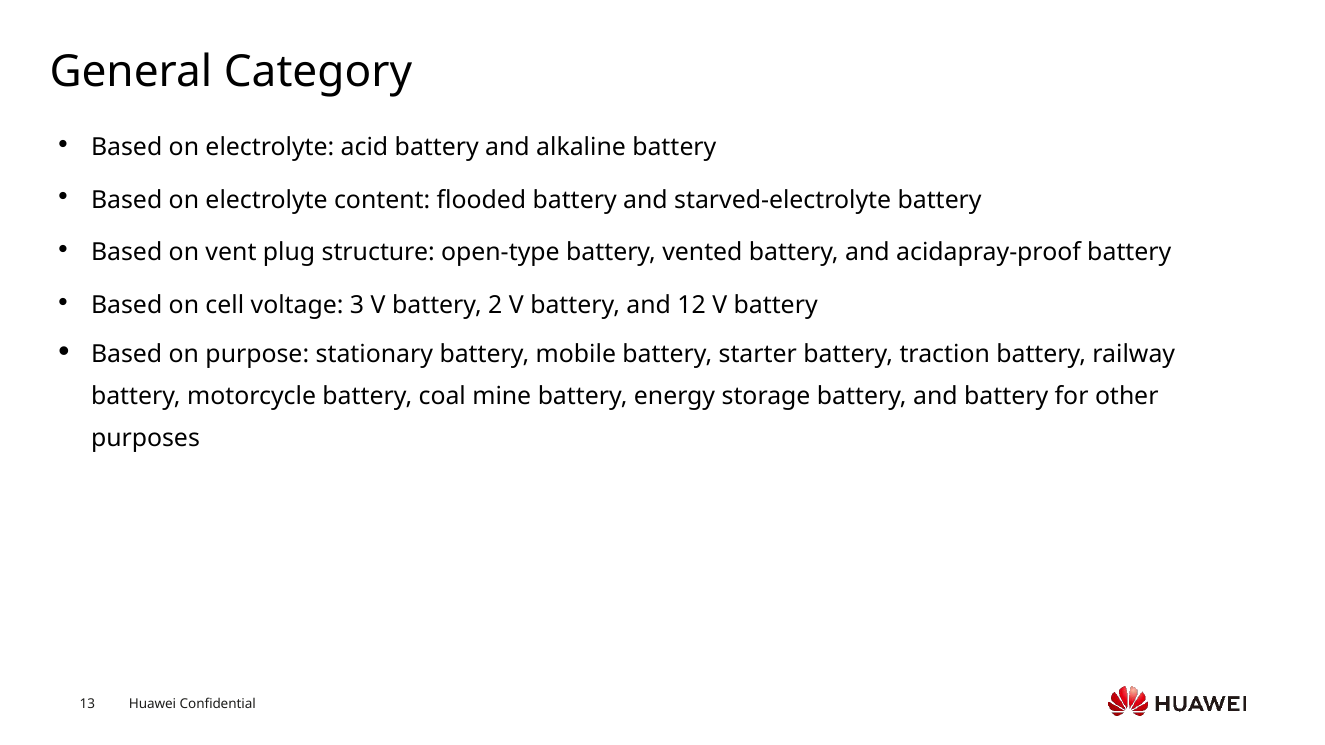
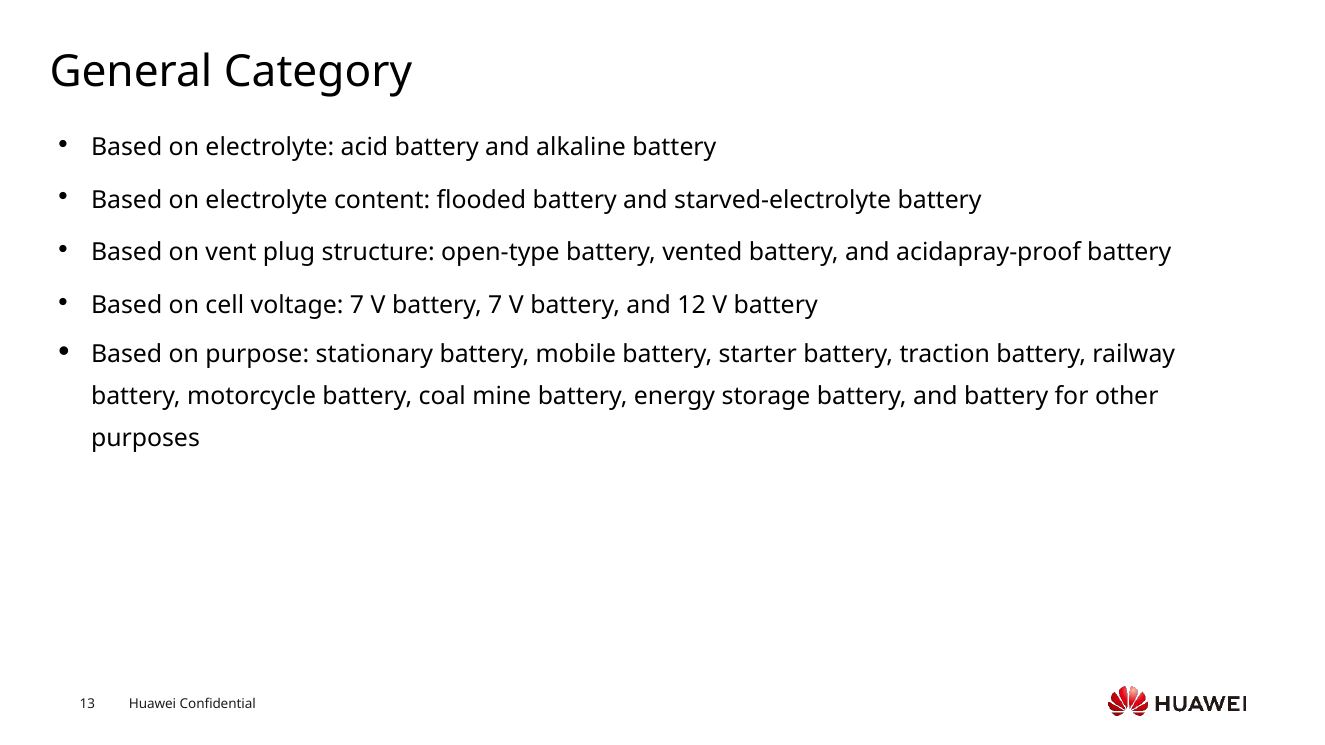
voltage 3: 3 -> 7 (357, 305)
battery 2: 2 -> 7 (495, 305)
